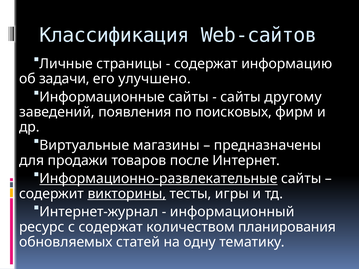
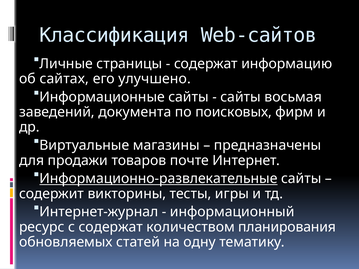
задачи: задачи -> сайтах (64, 79)
другому: другому -> восьмая (293, 97)
появления: появления -> документа (135, 112)
после: после -> почте (189, 161)
викторины underline: present -> none (127, 194)
